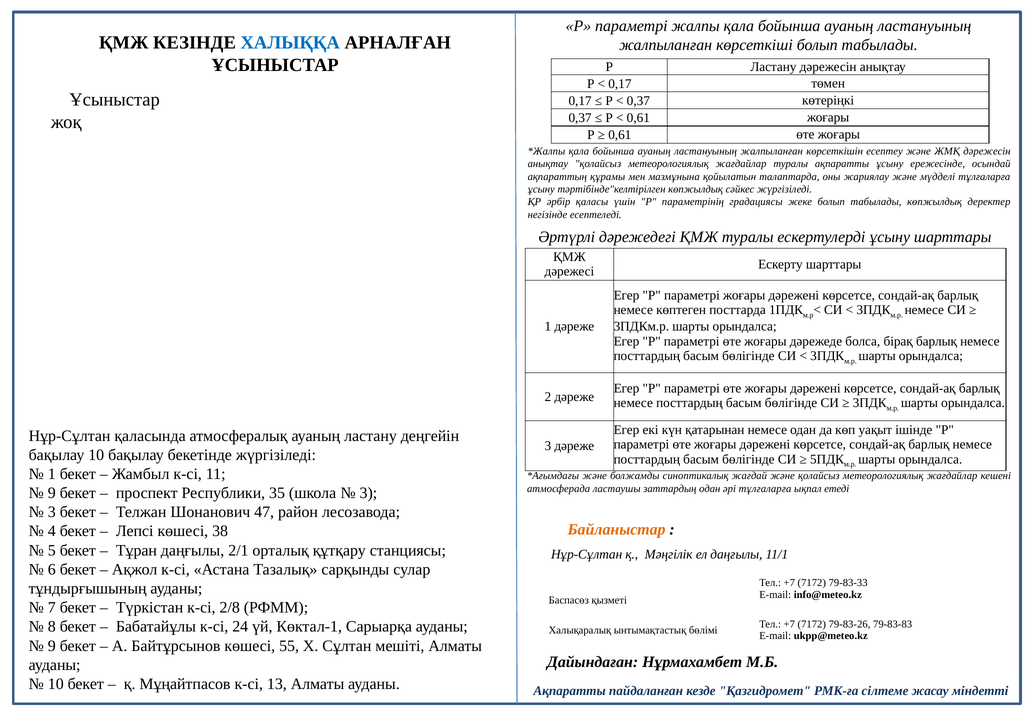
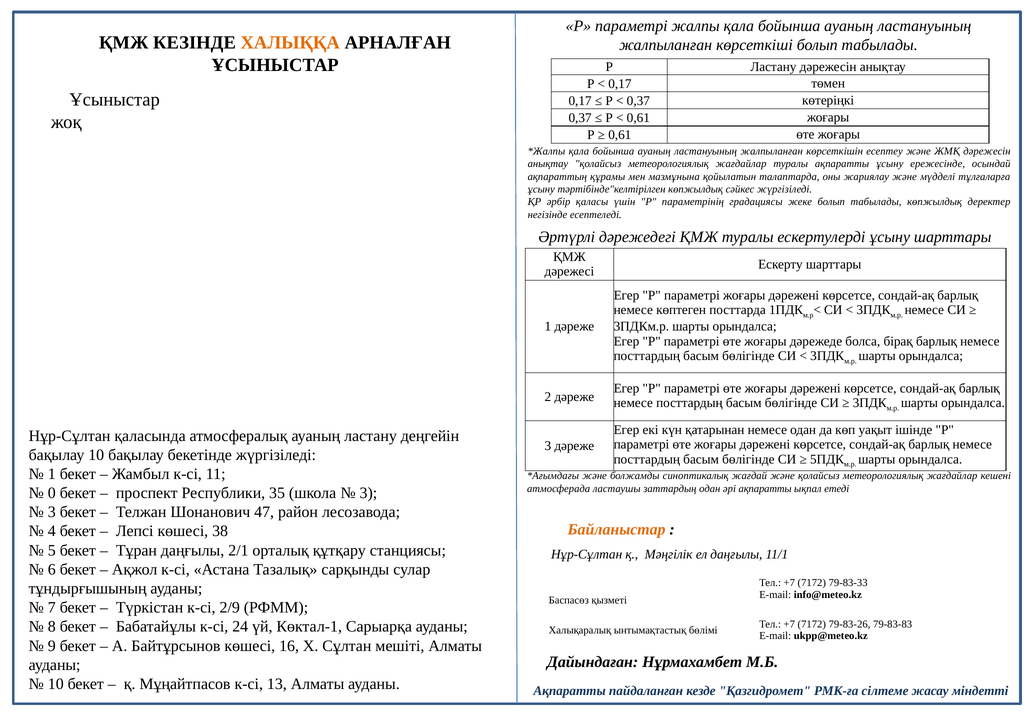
ХАЛЫҚҚА colour: blue -> orange (290, 43)
әрі тұлғаларға: тұлғаларға -> ақпаратты (765, 488)
9: 9 -> 0 (52, 493)
2/8: 2/8 -> 2/9 (230, 607)
55: 55 -> 16 (289, 646)
